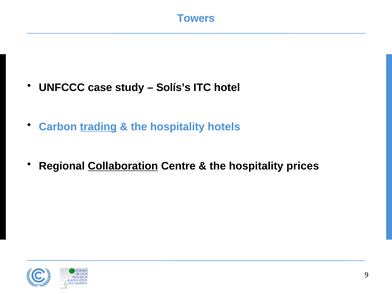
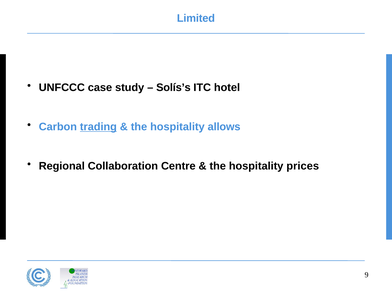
Towers: Towers -> Limited (196, 18)
hotels: hotels -> allows (224, 127)
Collaboration underline: present -> none (123, 166)
